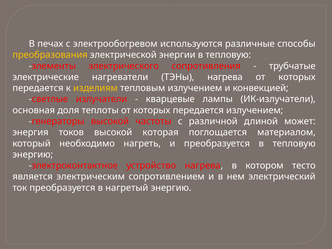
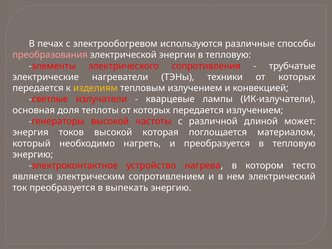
преобразования colour: yellow -> pink (50, 55)
ТЭНы нагрева: нагрева -> техники (225, 77)
нагретый: нагретый -> выпекать (127, 188)
